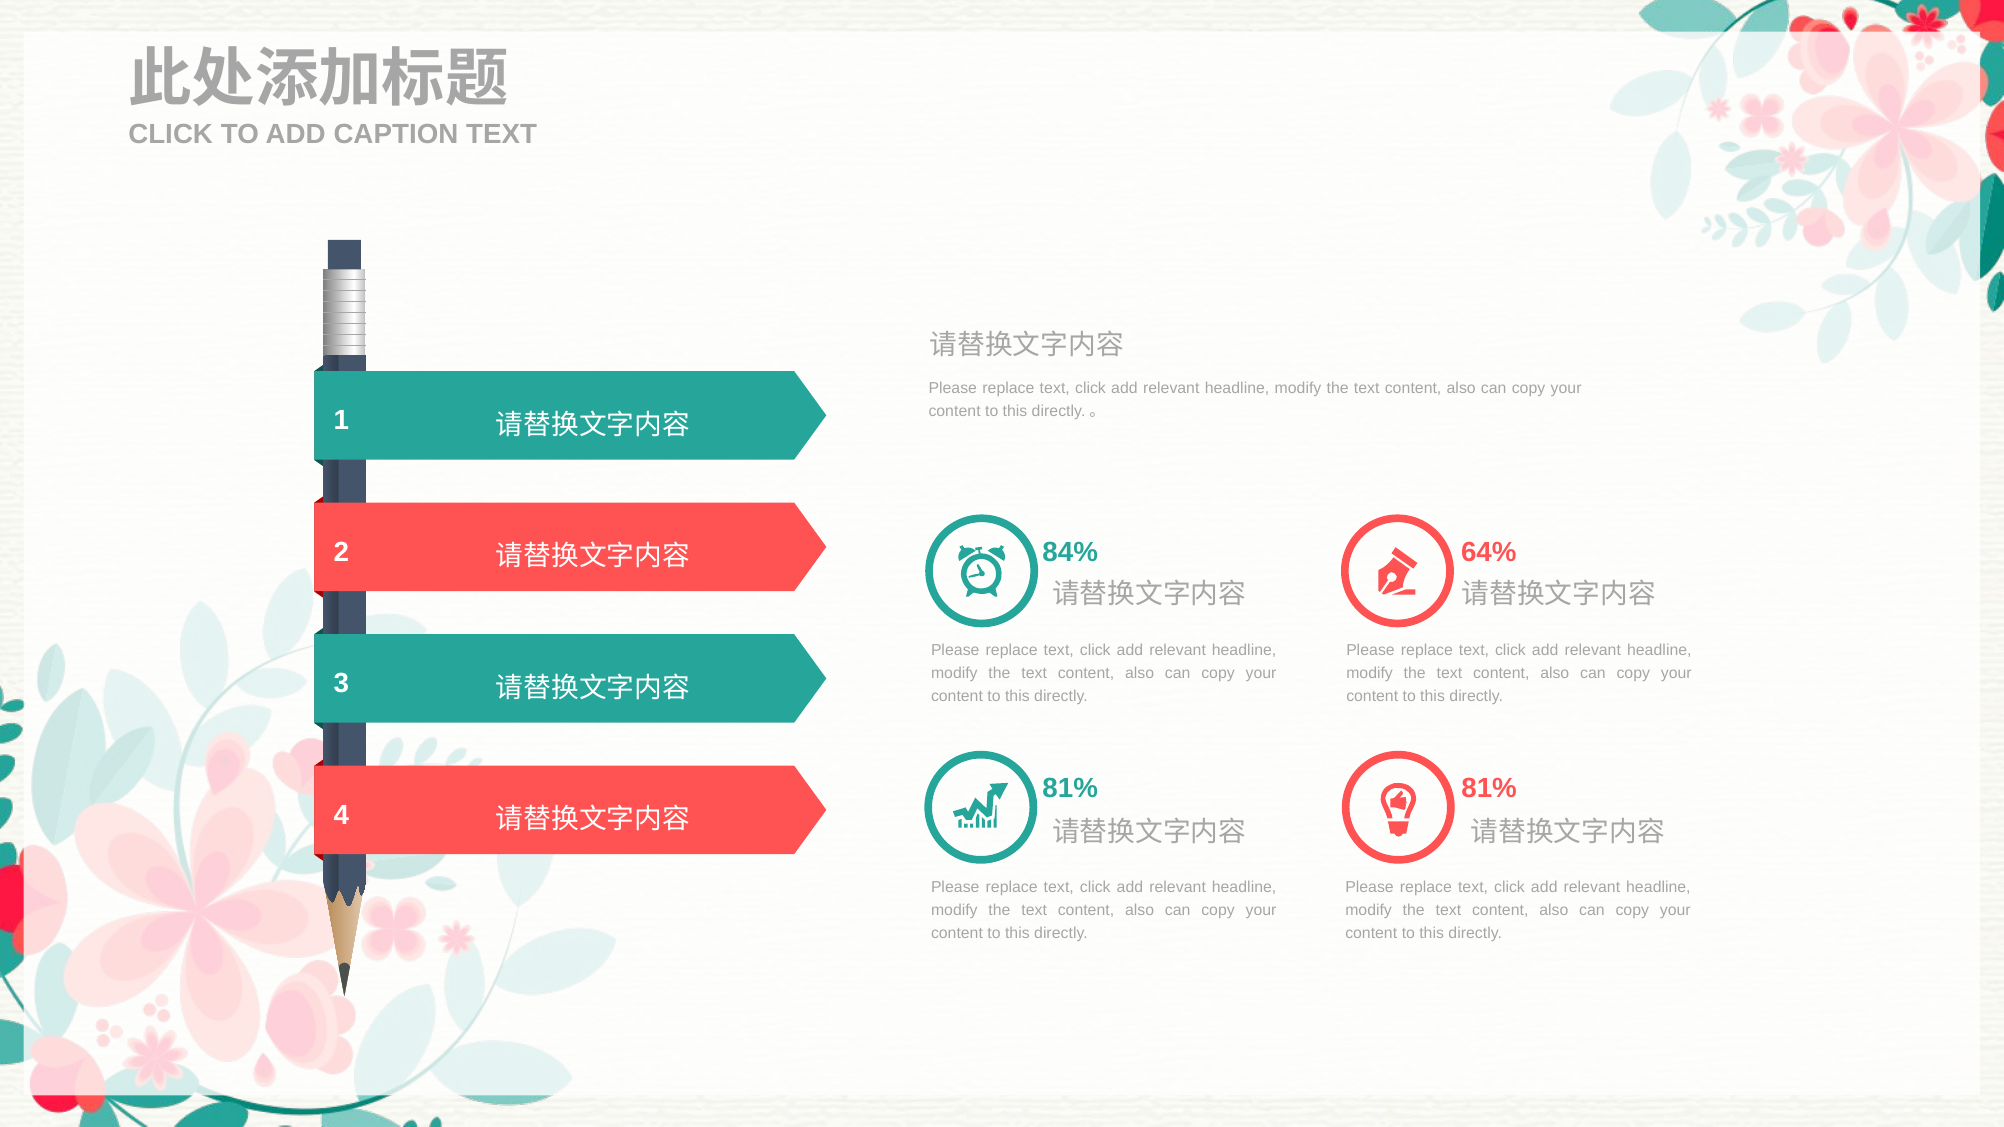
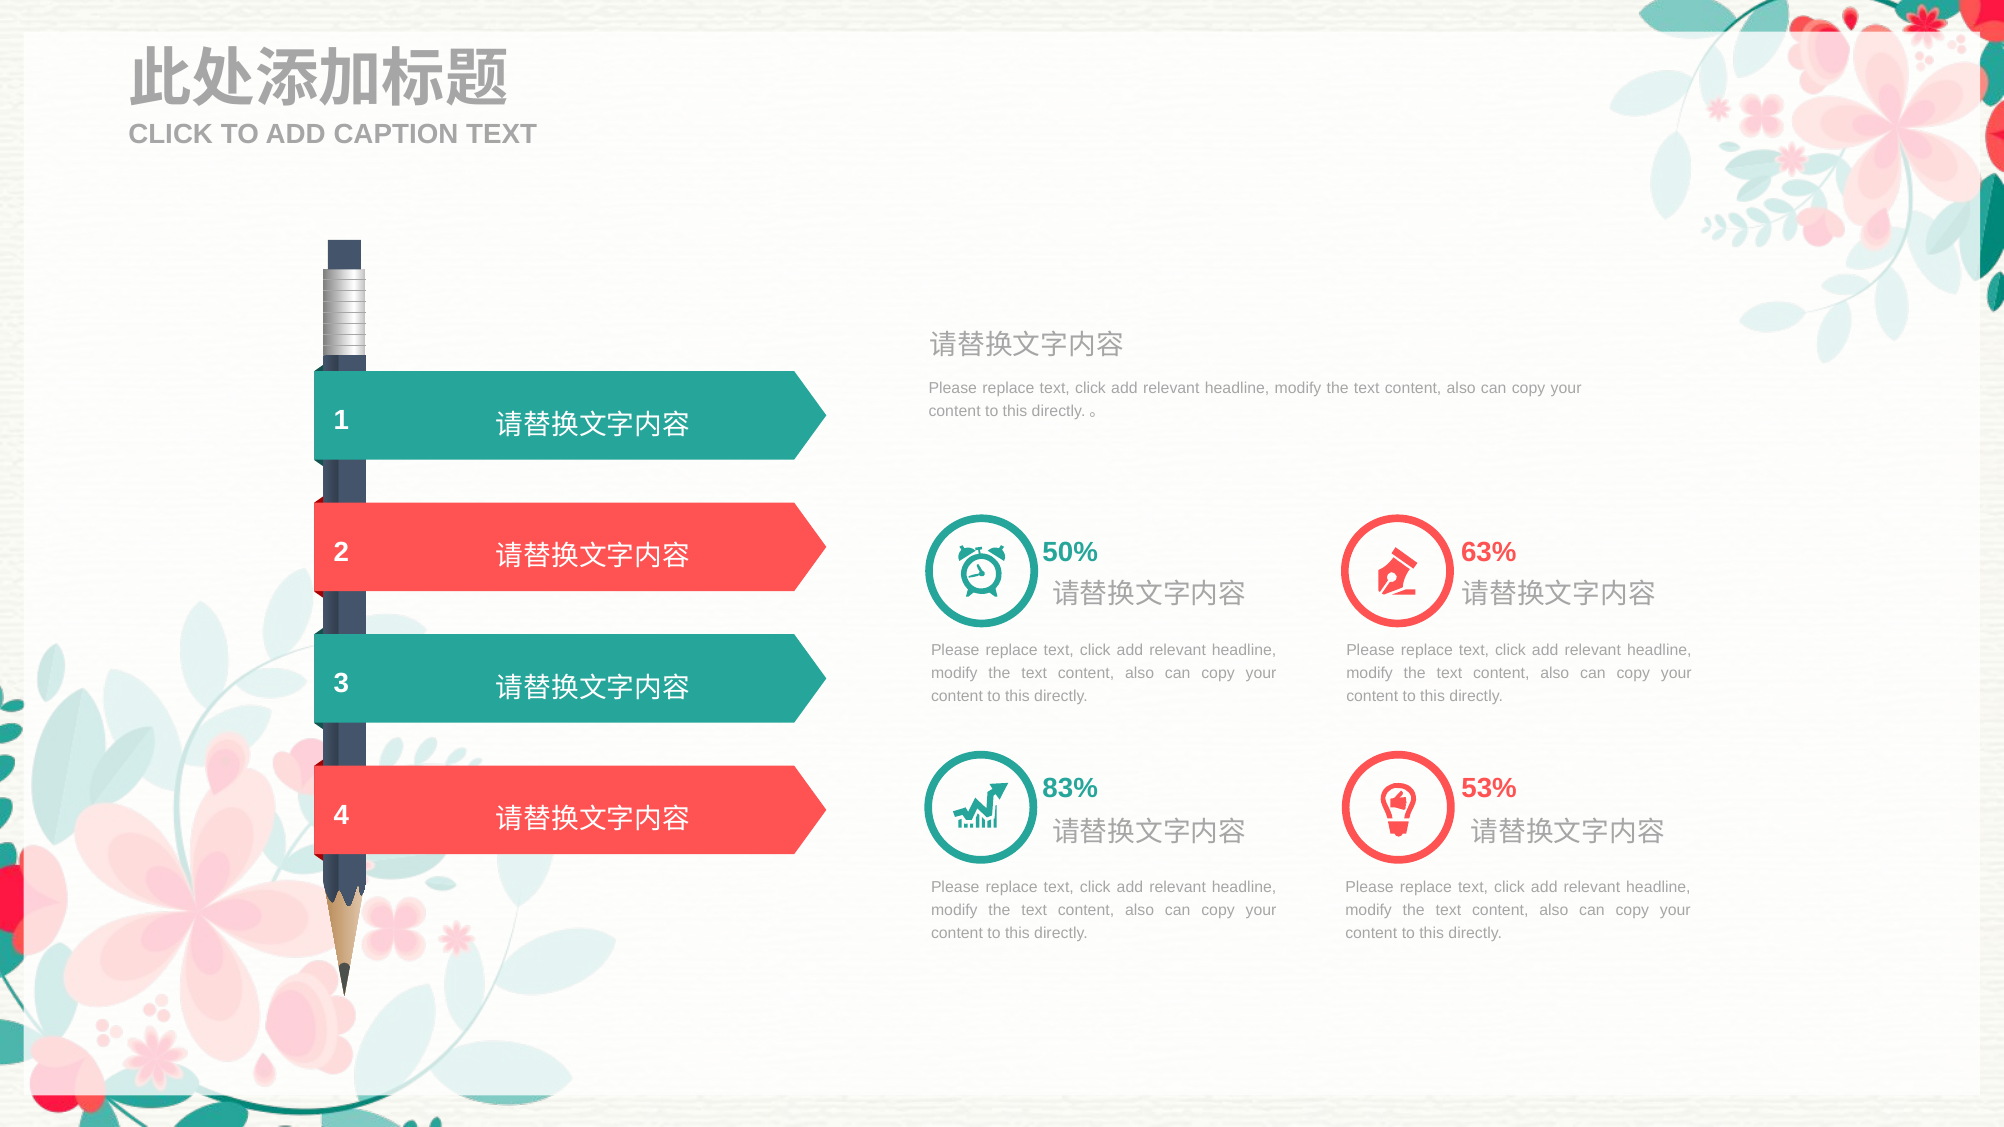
84%: 84% -> 50% (1070, 553)
64%: 64% -> 63% (1489, 553)
81%: 81% -> 83% (1070, 788)
81%: 81% -> 53% (1489, 788)
